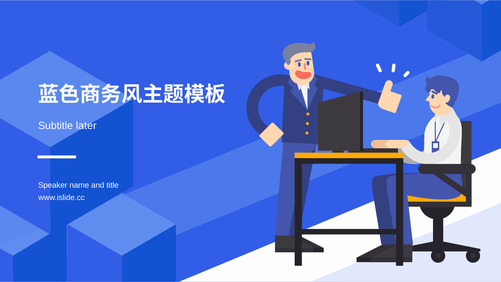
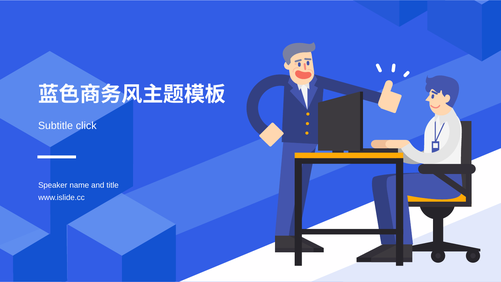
later: later -> click (86, 126)
